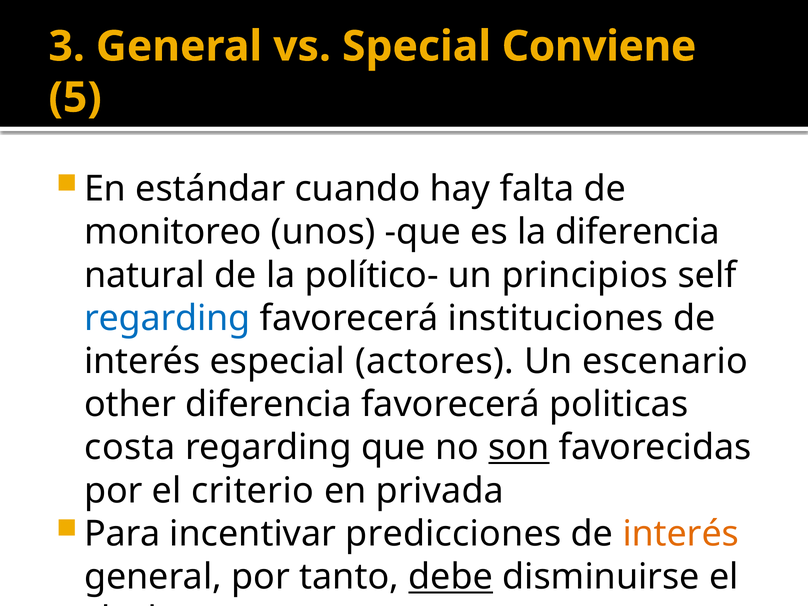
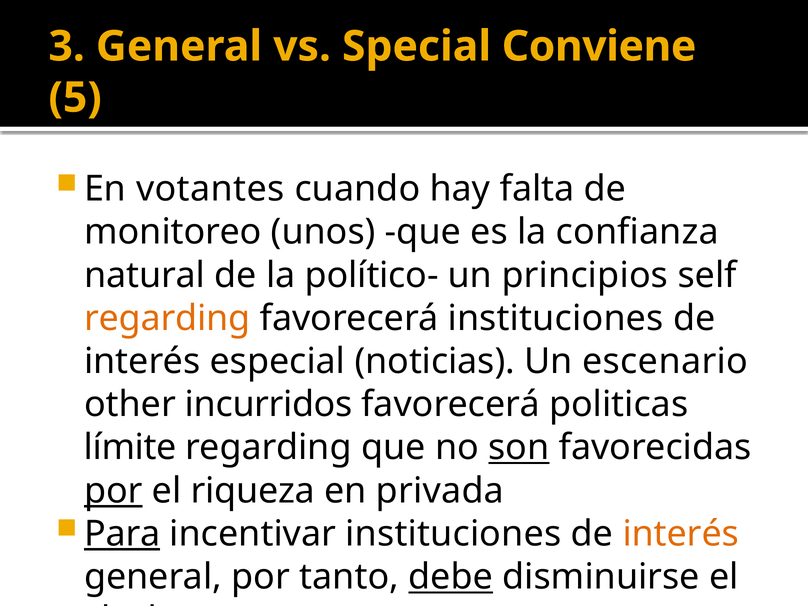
estándar: estándar -> votantes (210, 189)
la diferencia: diferencia -> confianza (637, 232)
regarding colour: blue -> orange (167, 318)
actores: actores -> noticias (435, 361)
other diferencia: diferencia -> incurridos (269, 405)
costa: costa -> límite (130, 448)
por underline: none -> present (113, 491)
criterio: criterio -> riqueza (253, 491)
Para underline: none -> present (122, 534)
incentivar predicciones: predicciones -> instituciones (453, 534)
